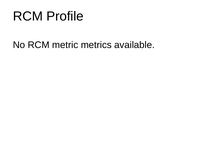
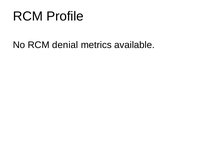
metric: metric -> denial (65, 45)
